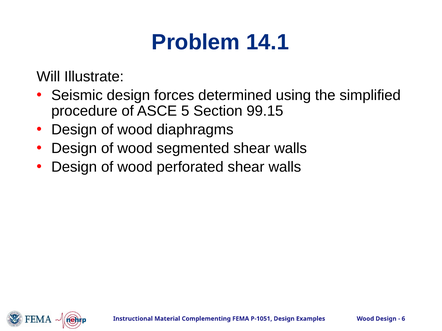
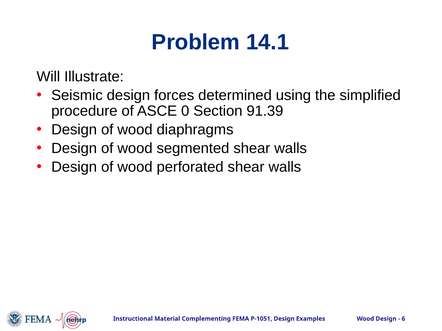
5: 5 -> 0 (185, 111)
99.15: 99.15 -> 91.39 (265, 111)
